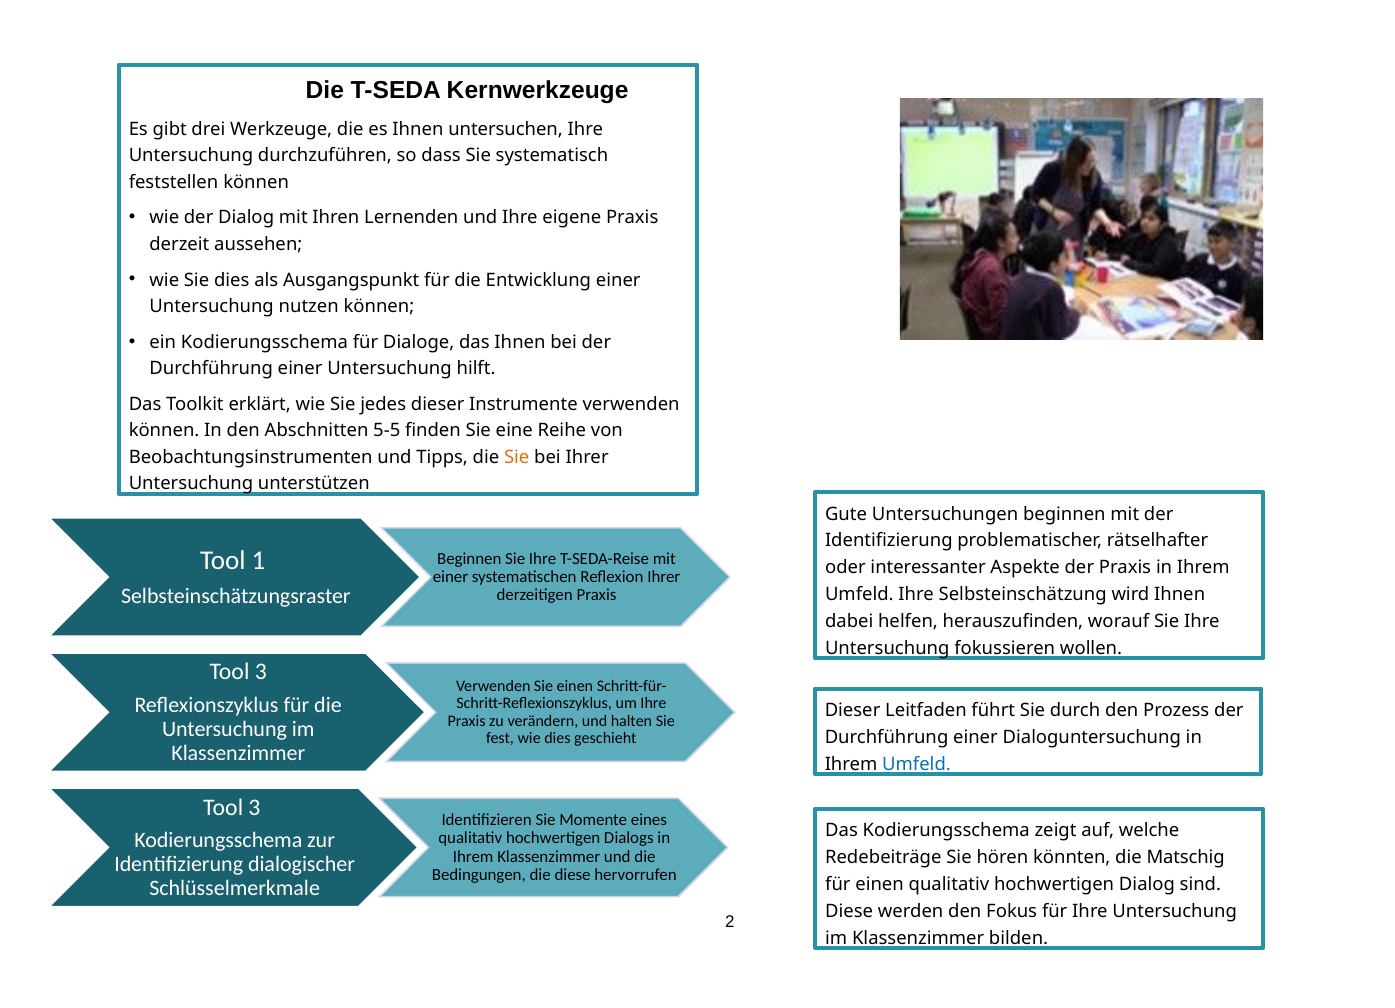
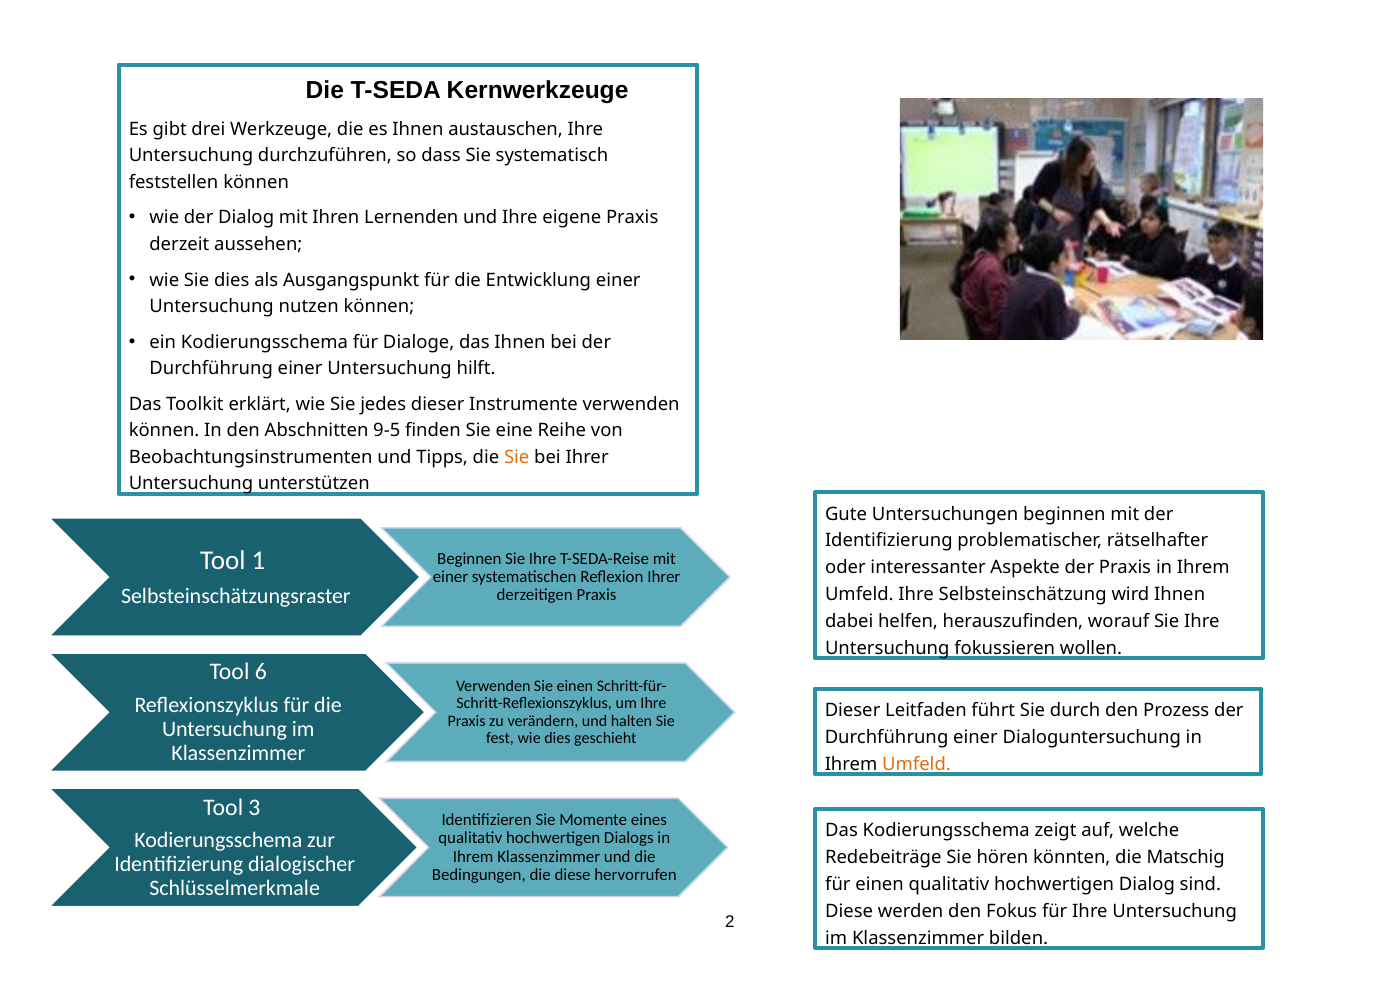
untersuchen: untersuchen -> austauschen (506, 129)
5-5: 5-5 -> 9-5 (387, 431)
3: 3 -> 6 (261, 672)
Umfeld colour: blue -> orange (916, 764)
